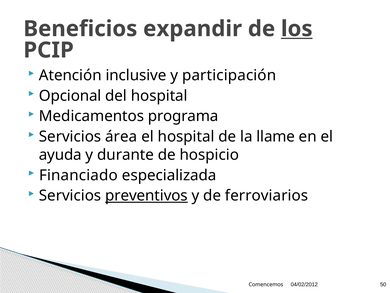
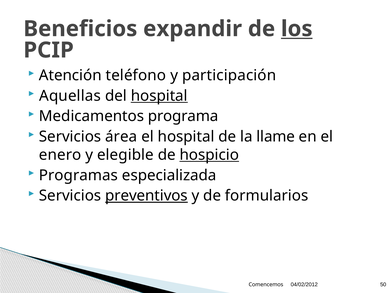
inclusive: inclusive -> teléfono (136, 75)
Opcional: Opcional -> Aquellas (70, 96)
hospital underline: none -> present (159, 96)
ayuda: ayuda -> enero (60, 155)
durante: durante -> elegible (125, 155)
hospicio underline: none -> present (209, 155)
Financiado: Financiado -> Programas (78, 175)
ferroviarios: ferroviarios -> formularios (267, 195)
